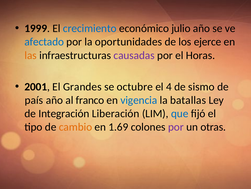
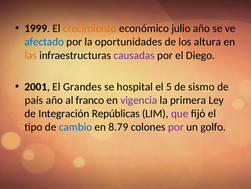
crecimiento colour: blue -> orange (90, 28)
ejerce: ejerce -> altura (207, 42)
Horas: Horas -> Diego (200, 55)
octubre: octubre -> hospital (135, 86)
4: 4 -> 5 (169, 86)
vigencia colour: blue -> purple (139, 100)
batallas: batallas -> primera (188, 100)
Liberación: Liberación -> Repúblicas (116, 113)
que colour: blue -> purple (180, 113)
cambio colour: orange -> blue (75, 127)
1.69: 1.69 -> 8.79 (118, 127)
otras: otras -> golfo (213, 127)
